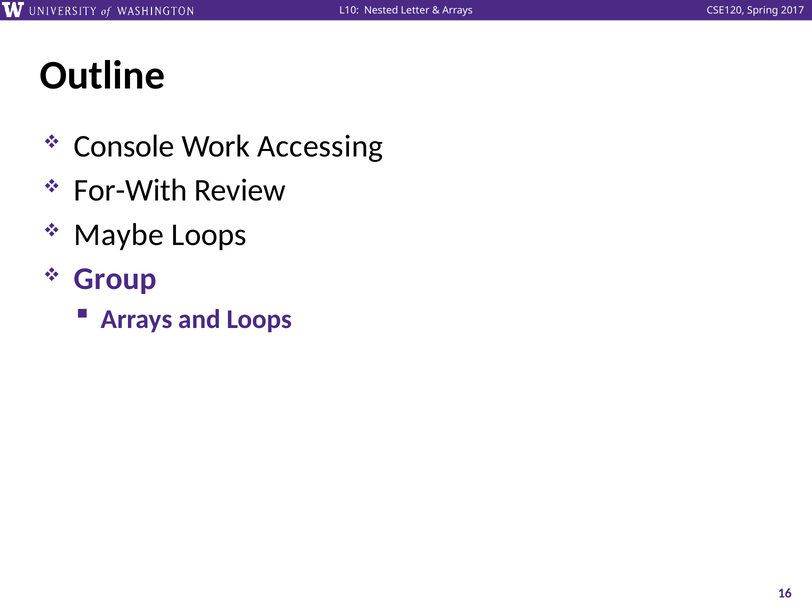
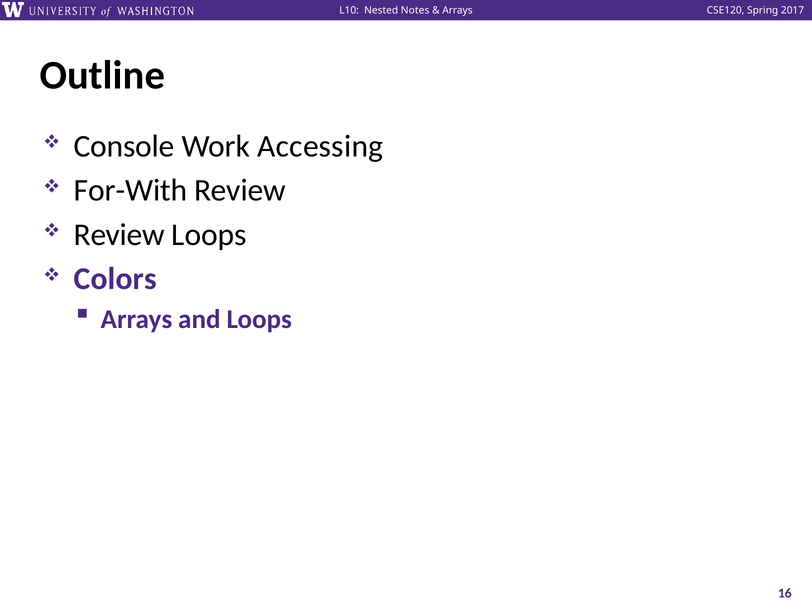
Letter: Letter -> Notes (415, 11)
Maybe: Maybe -> Review (119, 235)
Group: Group -> Colors (115, 279)
